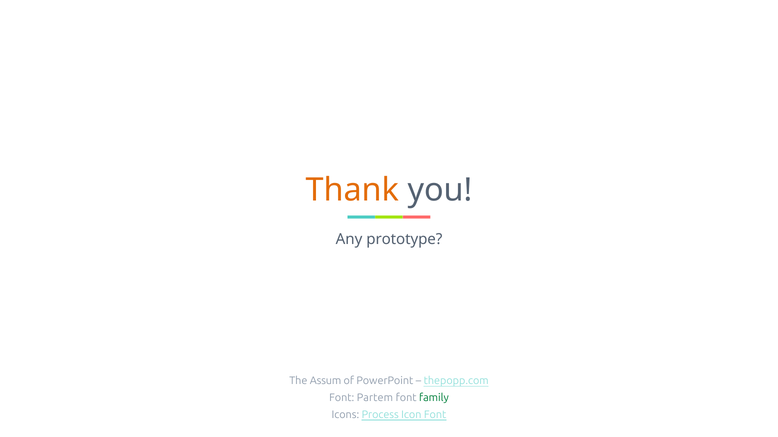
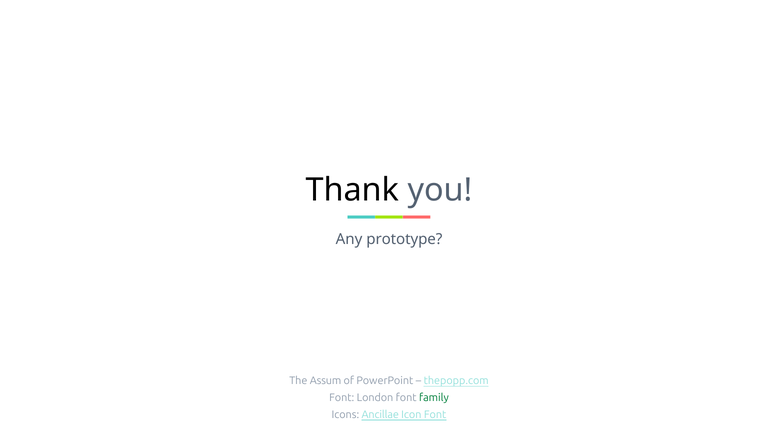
Thank colour: orange -> black (352, 190)
Partem: Partem -> London (375, 398)
Process: Process -> Ancillae (380, 415)
